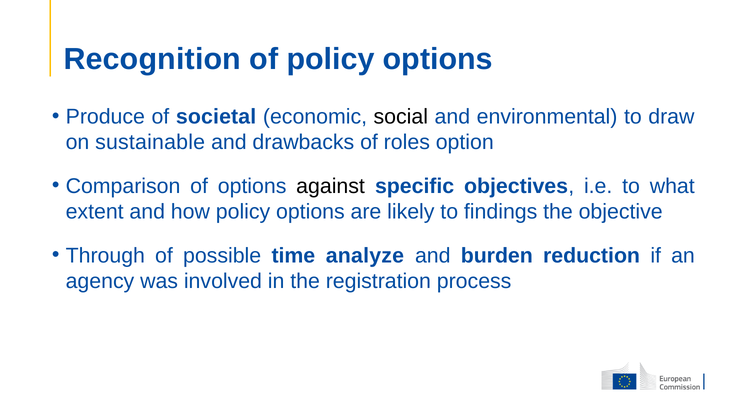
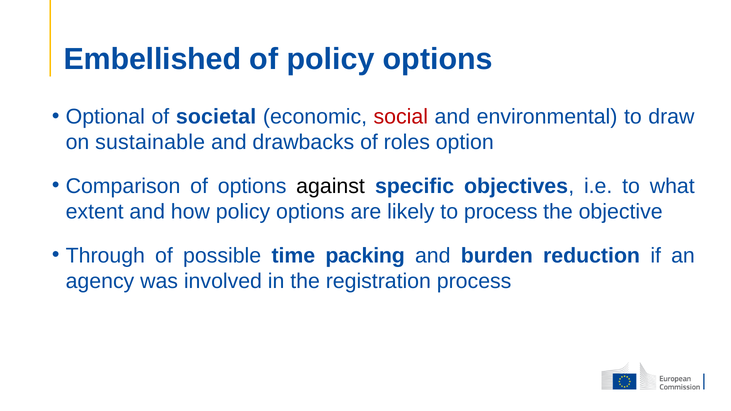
Recognition: Recognition -> Embellished (152, 59)
Produce: Produce -> Optional (105, 117)
social colour: black -> red (401, 117)
to findings: findings -> process (501, 212)
analyze: analyze -> packing (365, 256)
